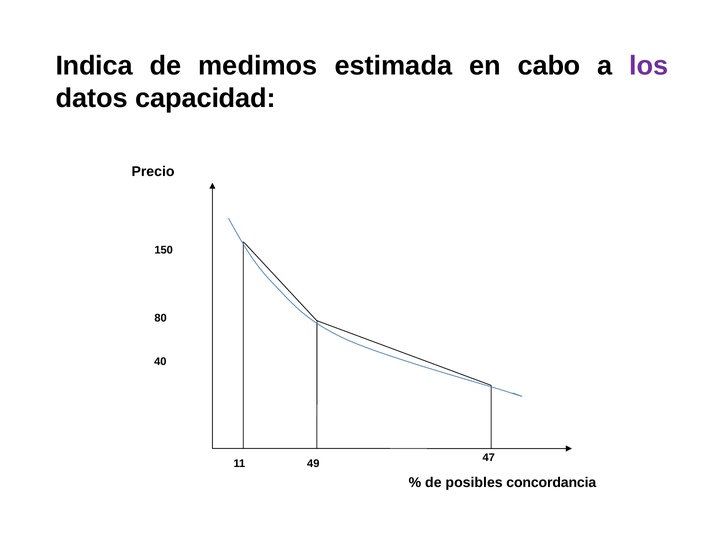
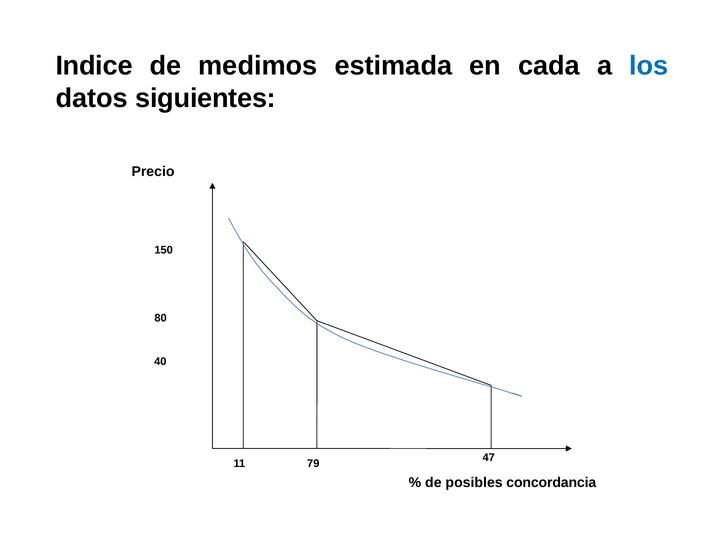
Indica: Indica -> Indice (94, 66)
cabo: cabo -> cada (549, 66)
los colour: purple -> blue (649, 66)
capacidad: capacidad -> siguientes (206, 98)
49: 49 -> 79 (313, 464)
